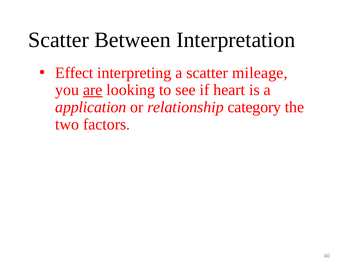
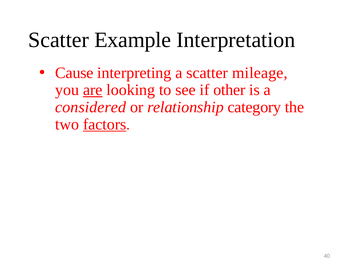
Between: Between -> Example (133, 40)
Effect: Effect -> Cause (74, 73)
heart: heart -> other (229, 90)
application: application -> considered (91, 107)
factors underline: none -> present (105, 125)
